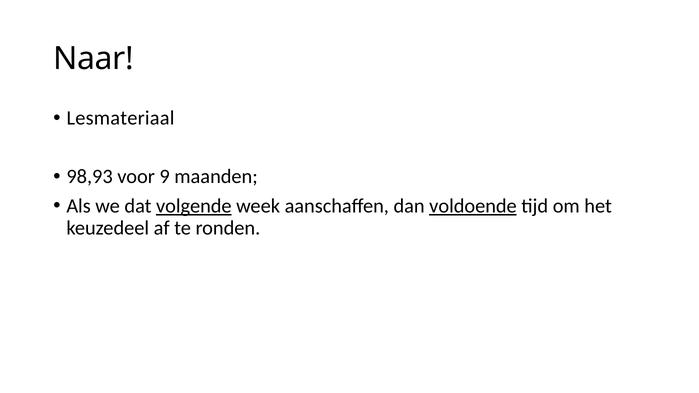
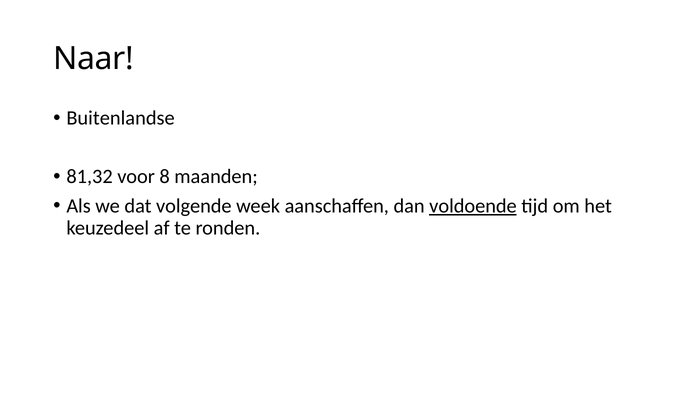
Lesmateriaal: Lesmateriaal -> Buitenlandse (121, 118)
98,93: 98,93 -> 81,32 (90, 177)
9: 9 -> 8 (165, 177)
volgende underline: present -> none (194, 206)
